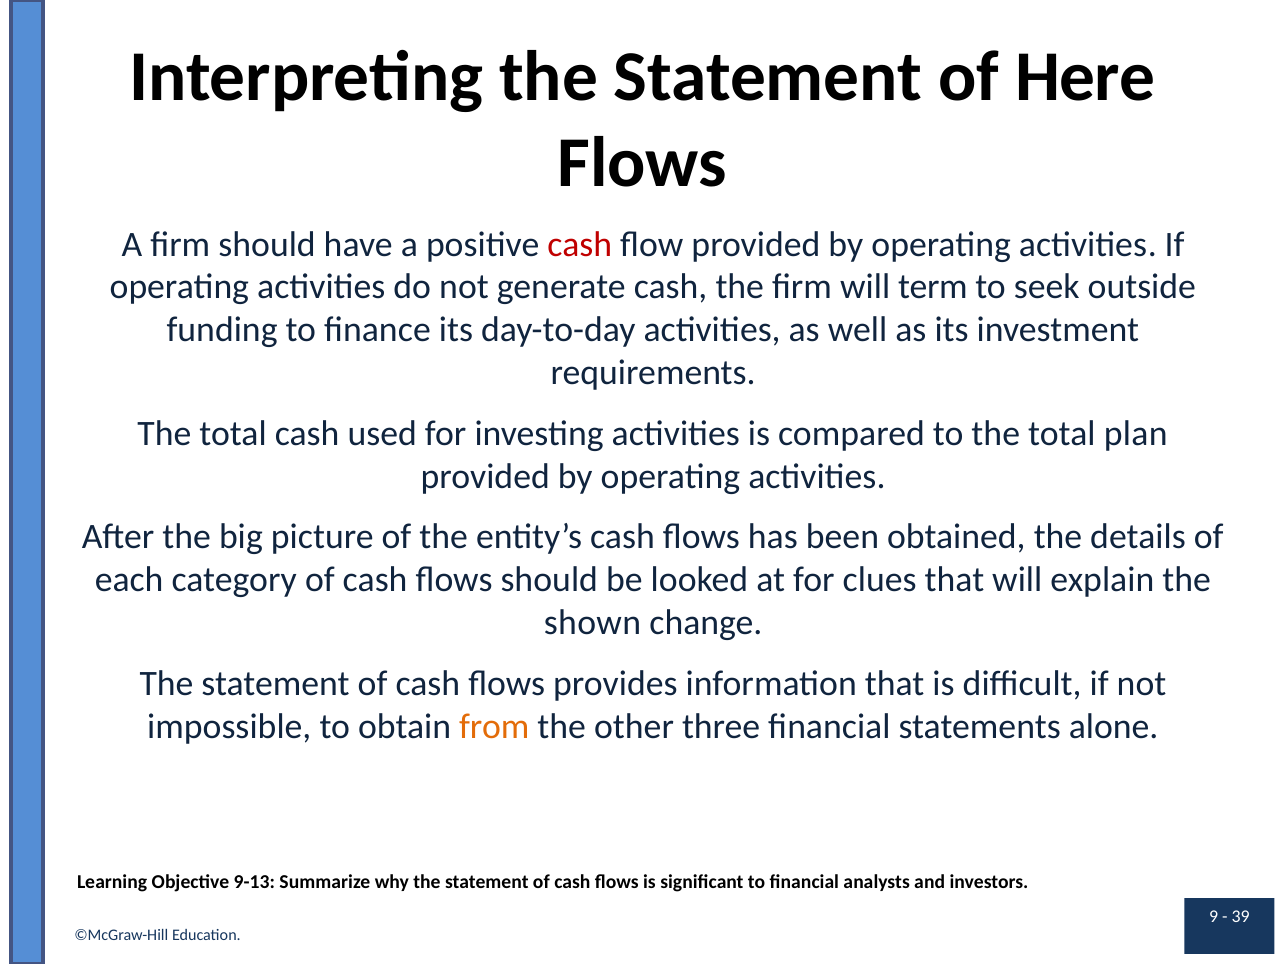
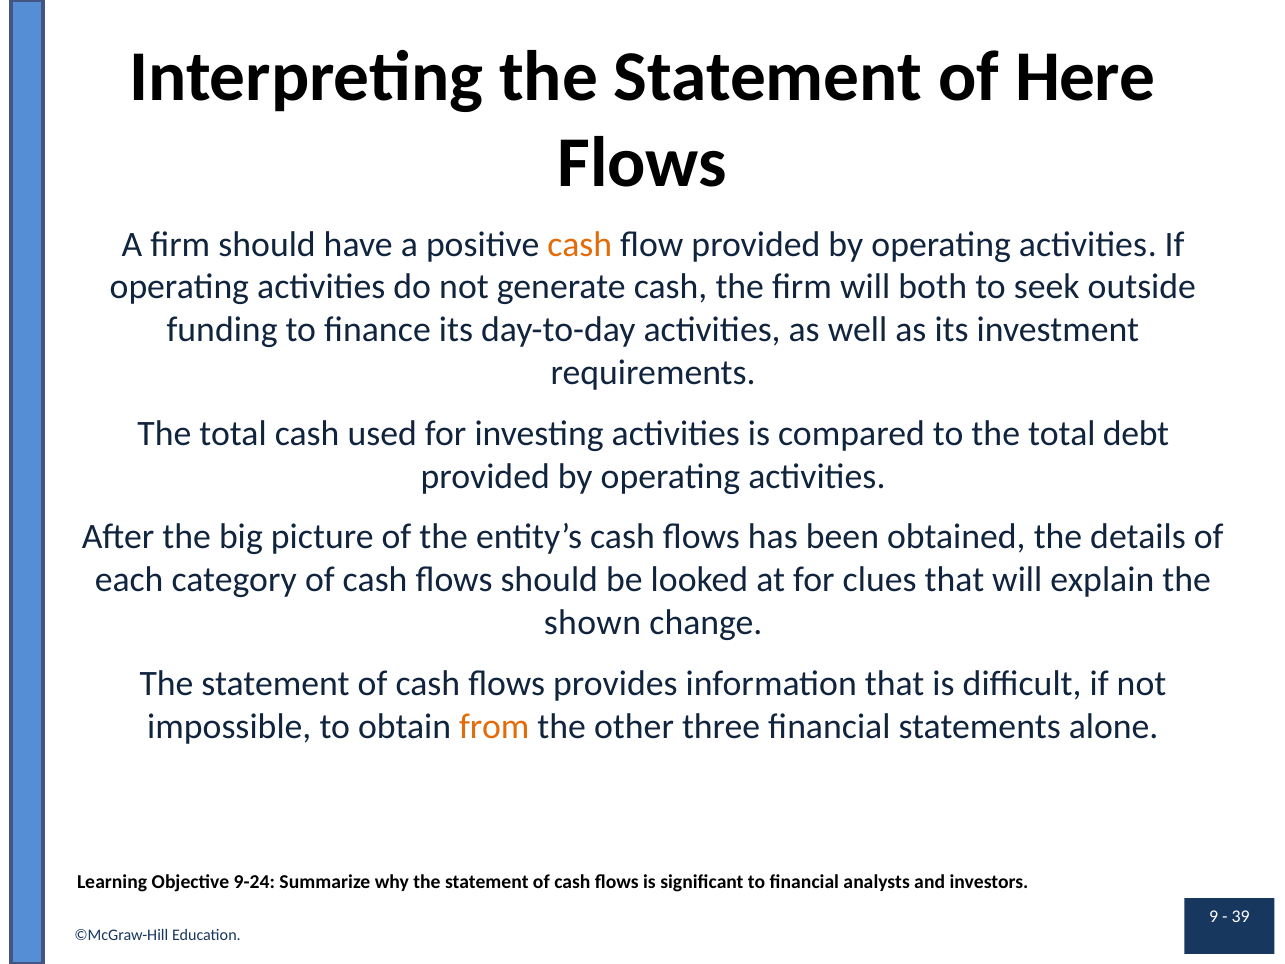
cash colour: red -> orange (580, 244)
term: term -> both (933, 287)
plan: plan -> debt (1136, 433)
9-13: 9-13 -> 9-24 (254, 882)
